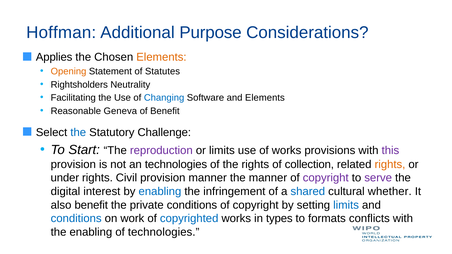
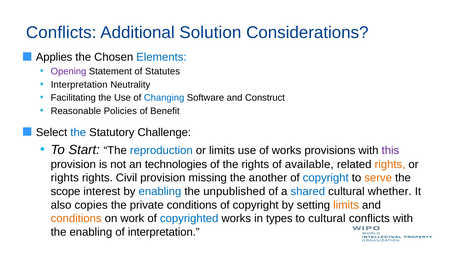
Hoffman: Hoffman -> Conflicts (61, 33)
Purpose: Purpose -> Solution (210, 33)
Elements colour: orange -> blue (161, 57)
Opening colour: orange -> purple (69, 71)
Rightsholders: Rightsholders -> Interpretation (79, 85)
and Elements: Elements -> Construct (265, 98)
Geneva: Geneva -> Policies (120, 111)
reproduction colour: purple -> blue (161, 151)
collection: collection -> available (309, 164)
under: under -> rights (65, 178)
provision manner: manner -> missing (208, 178)
the manner: manner -> another (268, 178)
copyright colour: purple -> blue (326, 178)
serve colour: purple -> orange (378, 178)
digital: digital -> scope (66, 192)
infringement: infringement -> unpublished (234, 192)
also benefit: benefit -> copies (91, 205)
limits colour: blue -> orange (346, 205)
conditions colour: blue -> orange (76, 219)
to formats: formats -> cultural (327, 219)
of technologies: technologies -> interpretation (164, 232)
